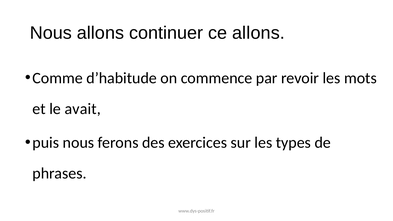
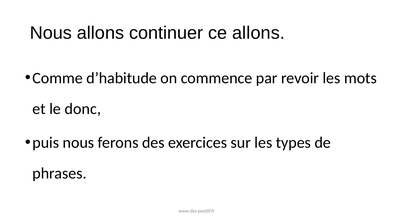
avait: avait -> donc (83, 109)
